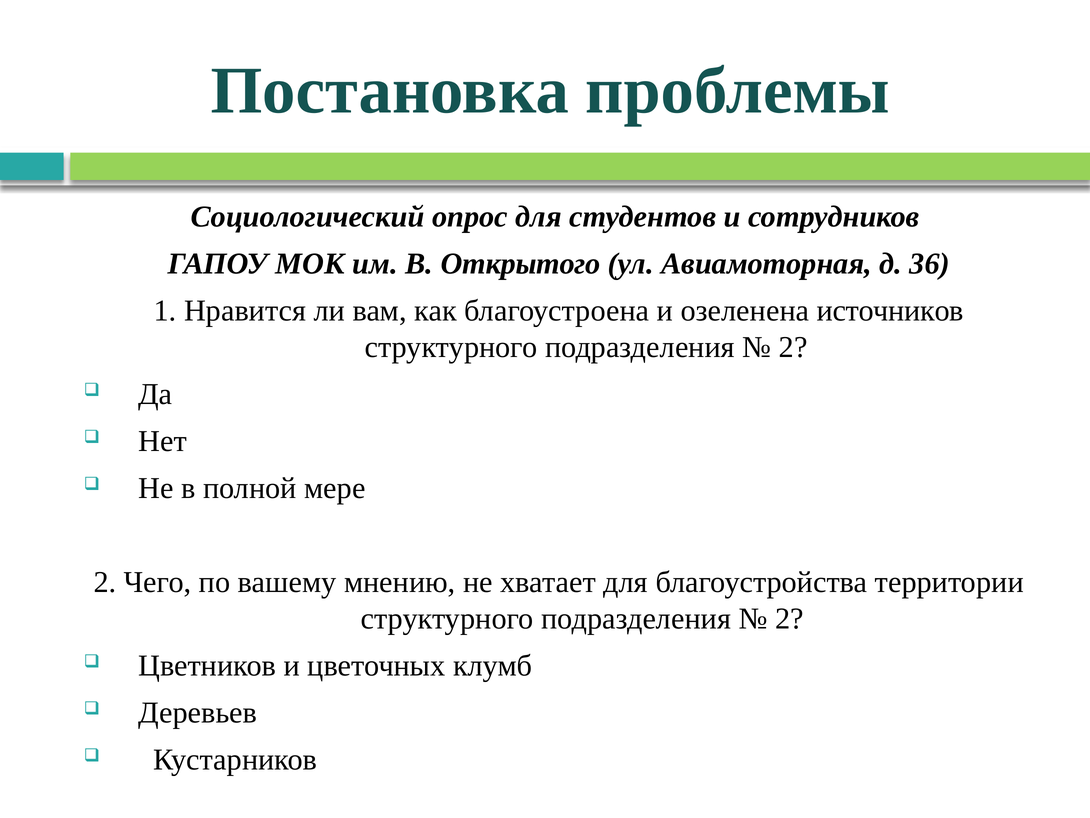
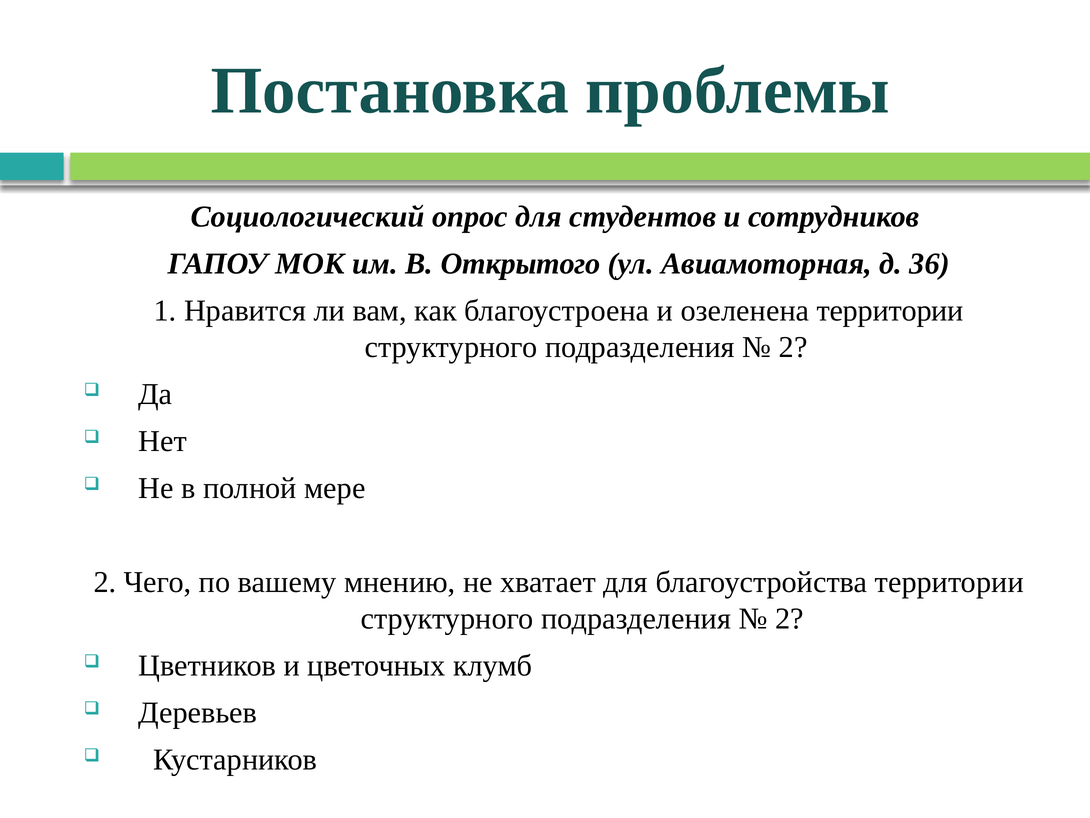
озеленена источников: источников -> территории (890, 310)
